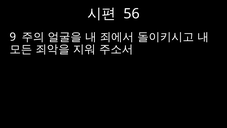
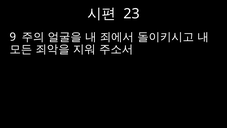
56: 56 -> 23 (132, 14)
